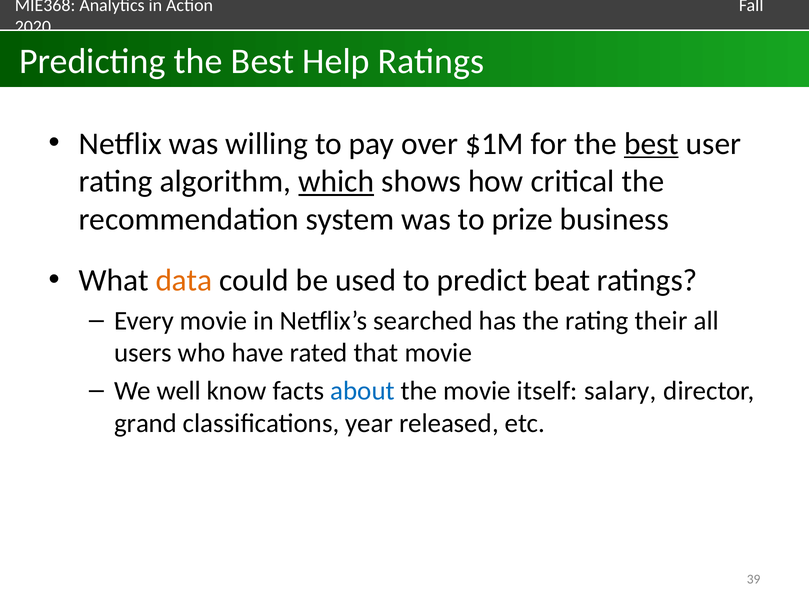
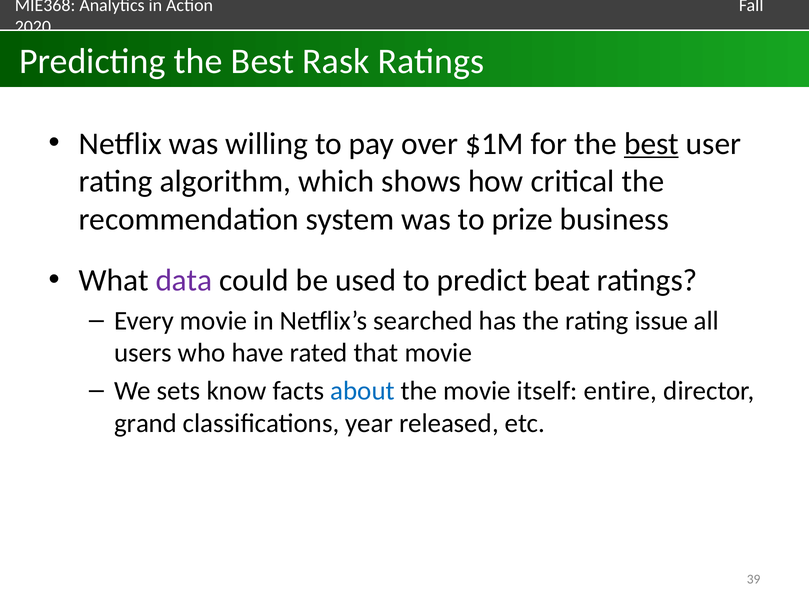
Help: Help -> Rask (336, 61)
which underline: present -> none (336, 181)
data colour: orange -> purple (184, 280)
their: their -> issue (661, 320)
well: well -> sets (179, 391)
salary: salary -> entire (620, 391)
